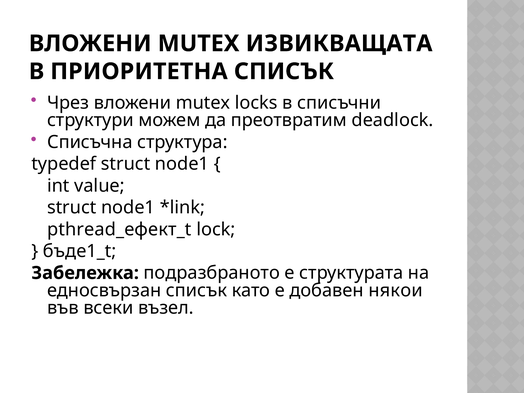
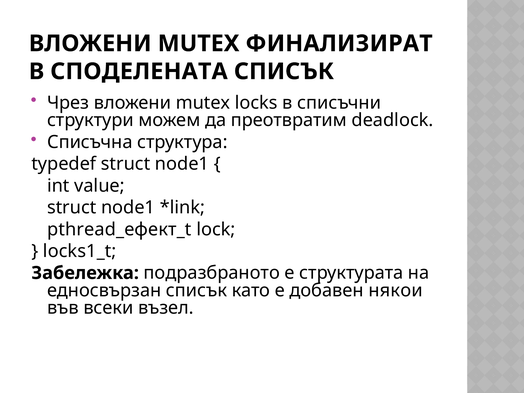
ИЗВИКВАЩАТА: ИЗВИКВАЩАТА -> ФИНАЛИЗИРАТ (339, 43)
ПРИОРИТЕТНА: ПРИОРИТЕТНА -> СПОДЕЛЕНАТА (139, 71)
бъде1_t: бъде1_t -> locks1_t (80, 251)
